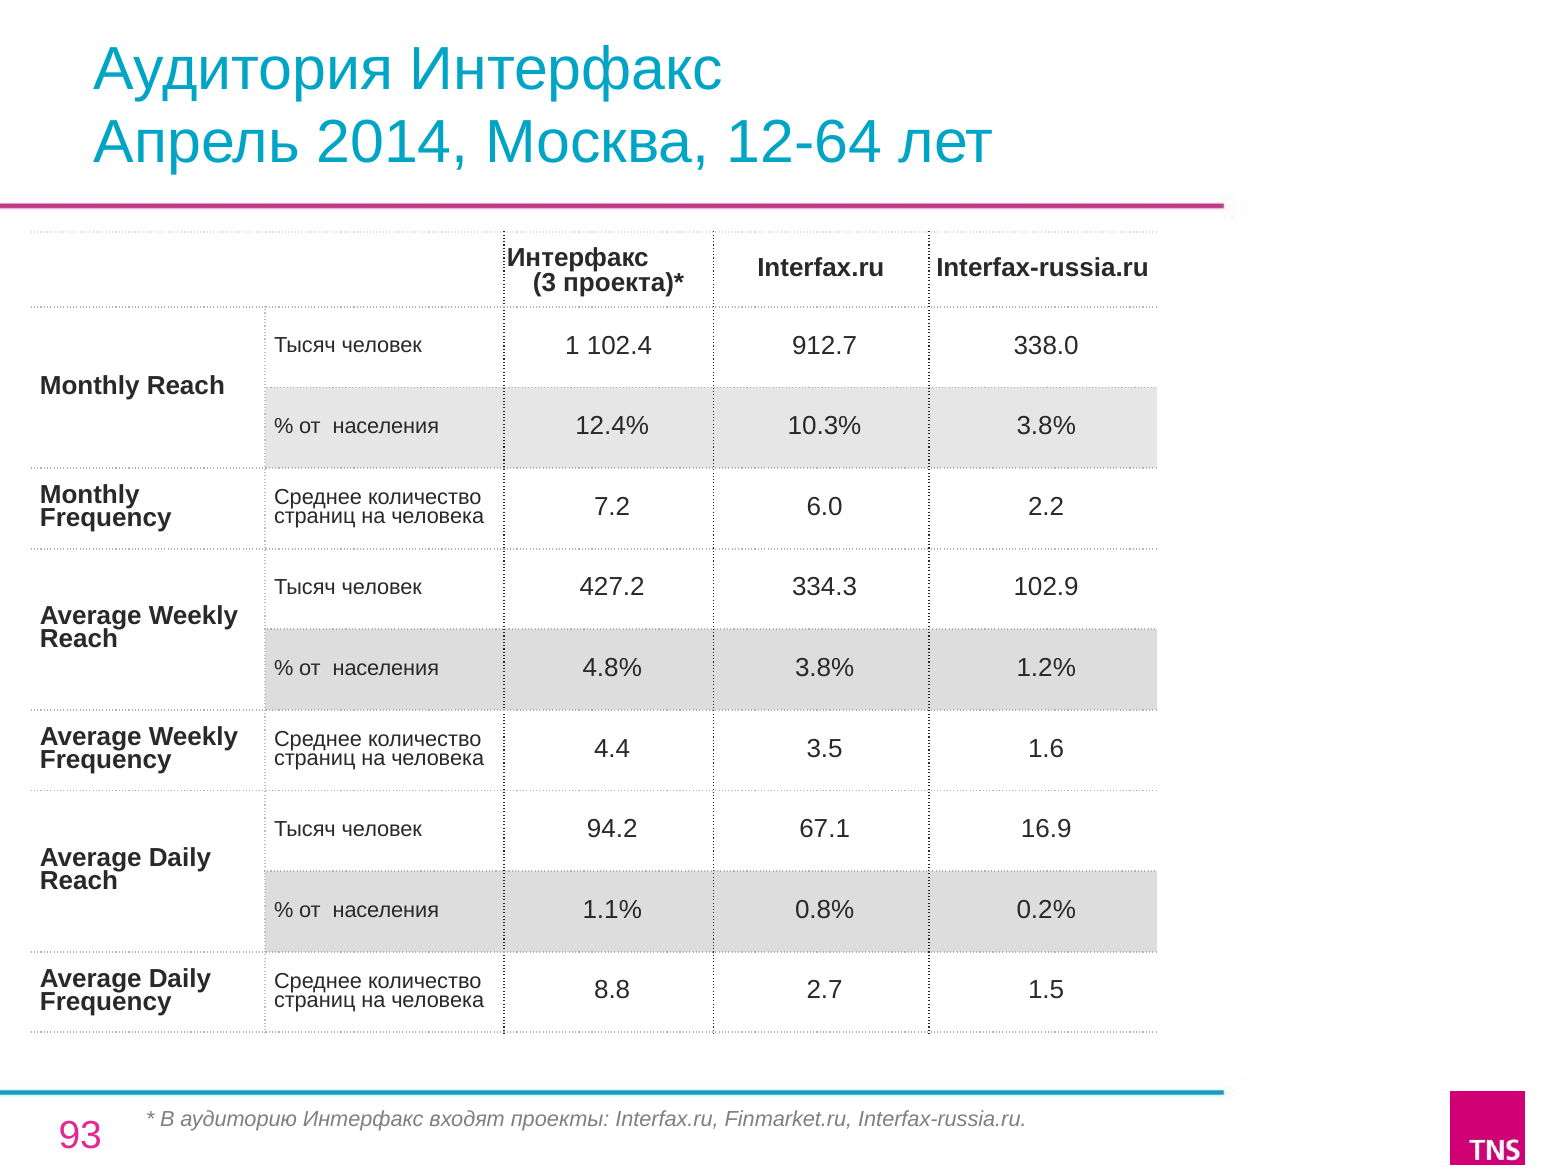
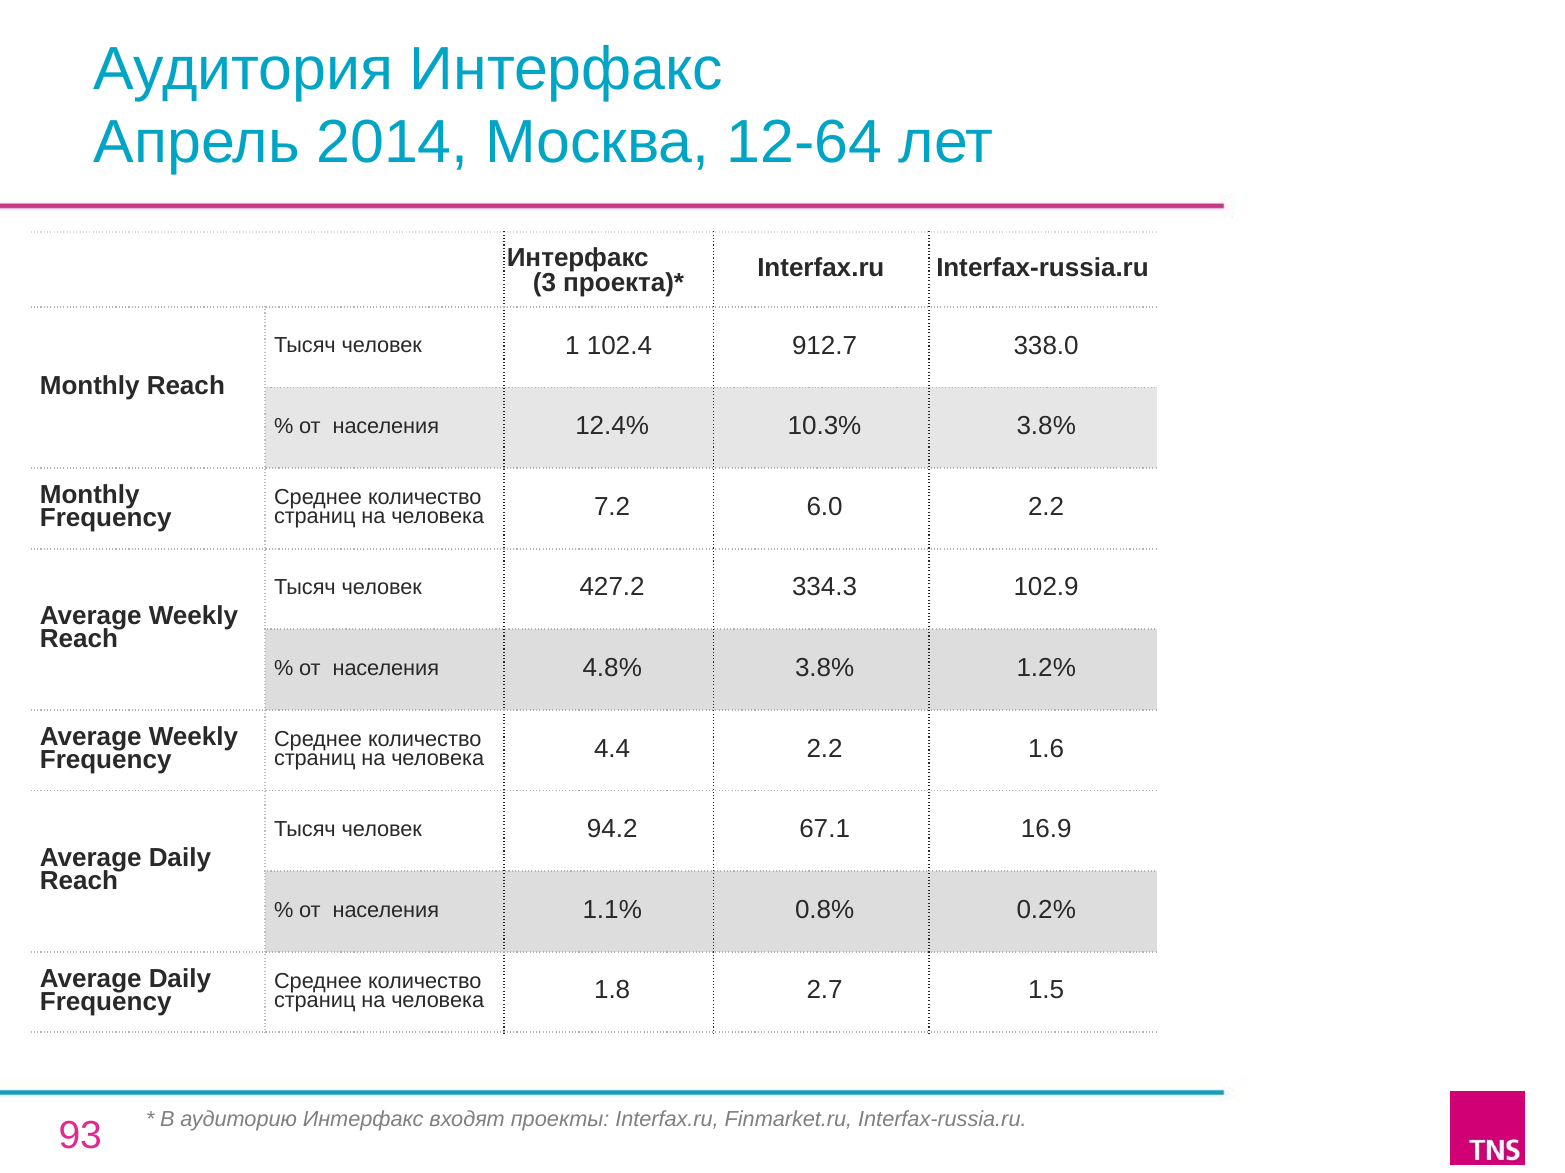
4.4 3.5: 3.5 -> 2.2 (825, 749)
8.8: 8.8 -> 1.8 (612, 991)
